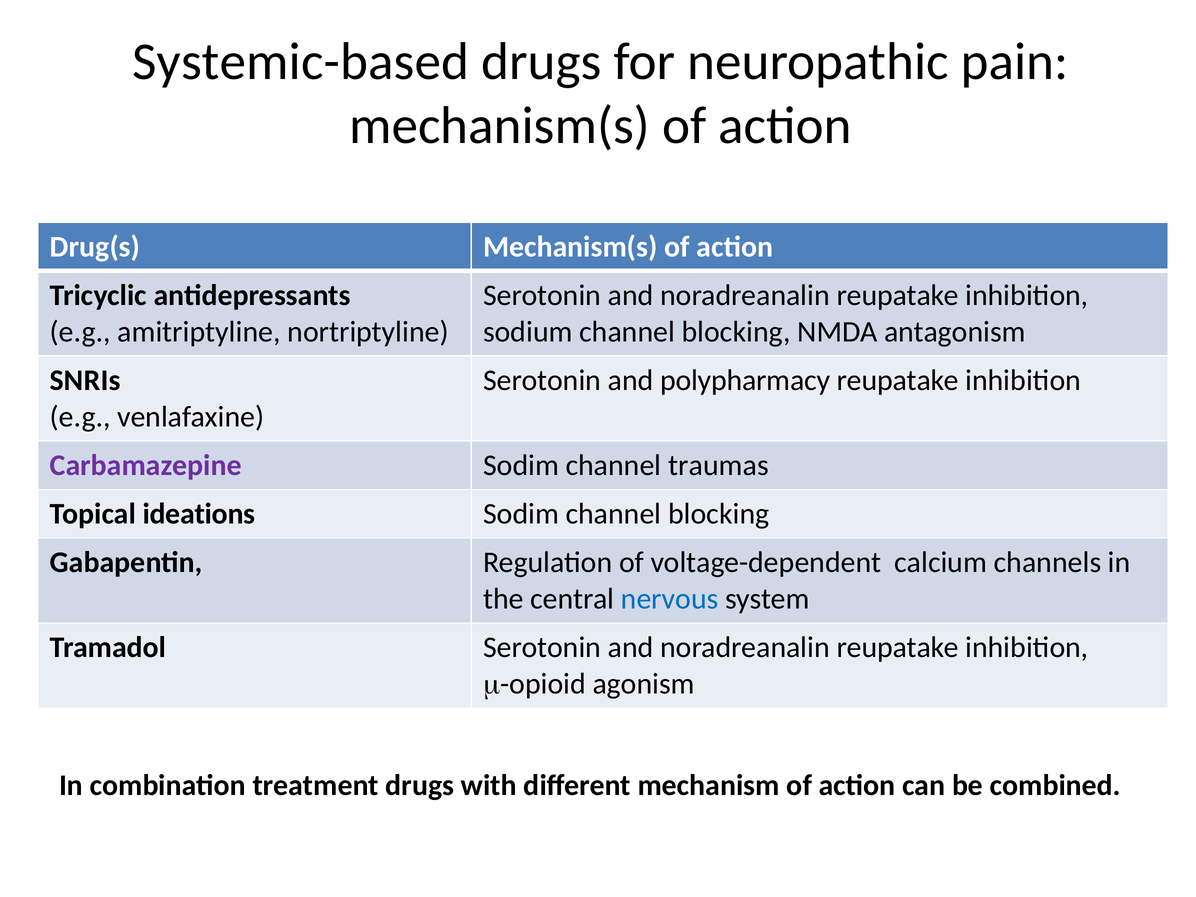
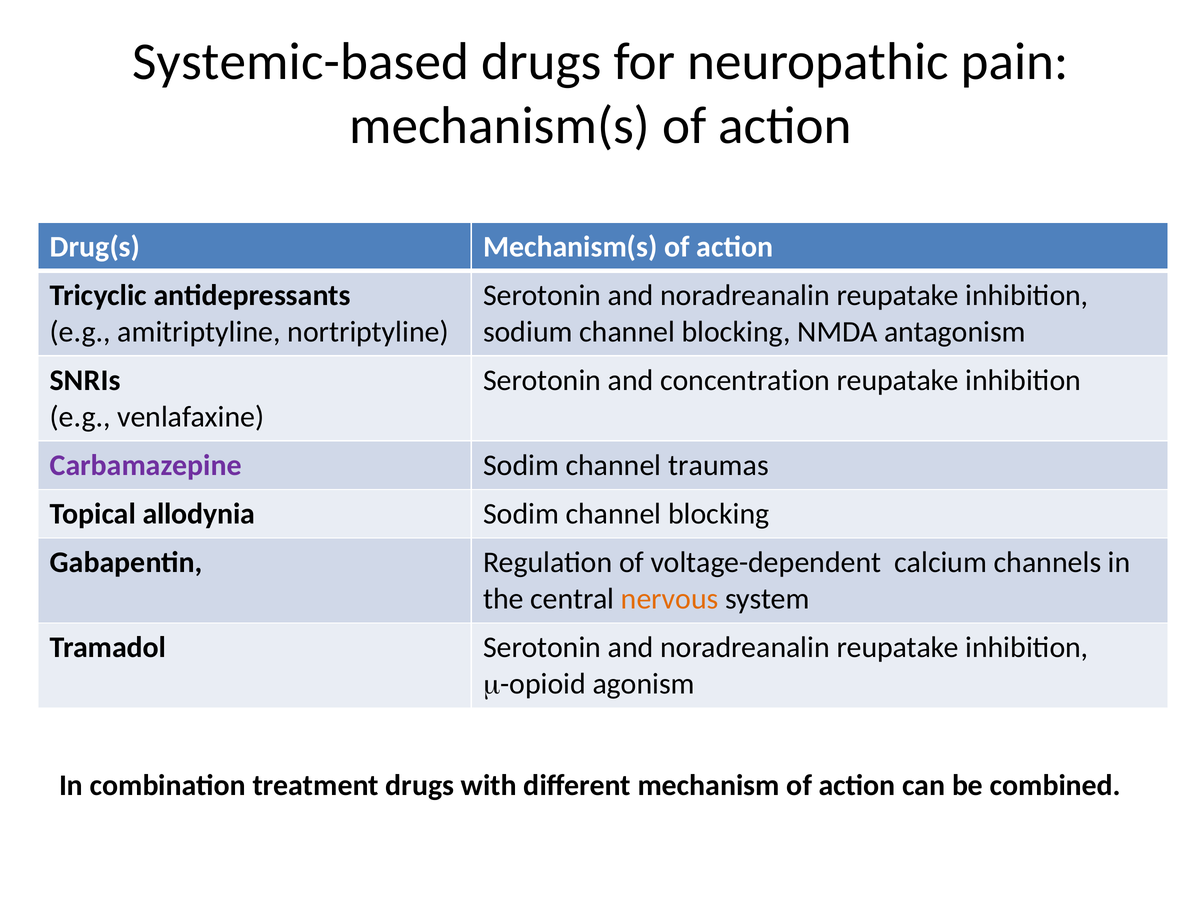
polypharmacy: polypharmacy -> concentration (745, 381)
ideations: ideations -> allodynia (199, 514)
nervous colour: blue -> orange (670, 599)
